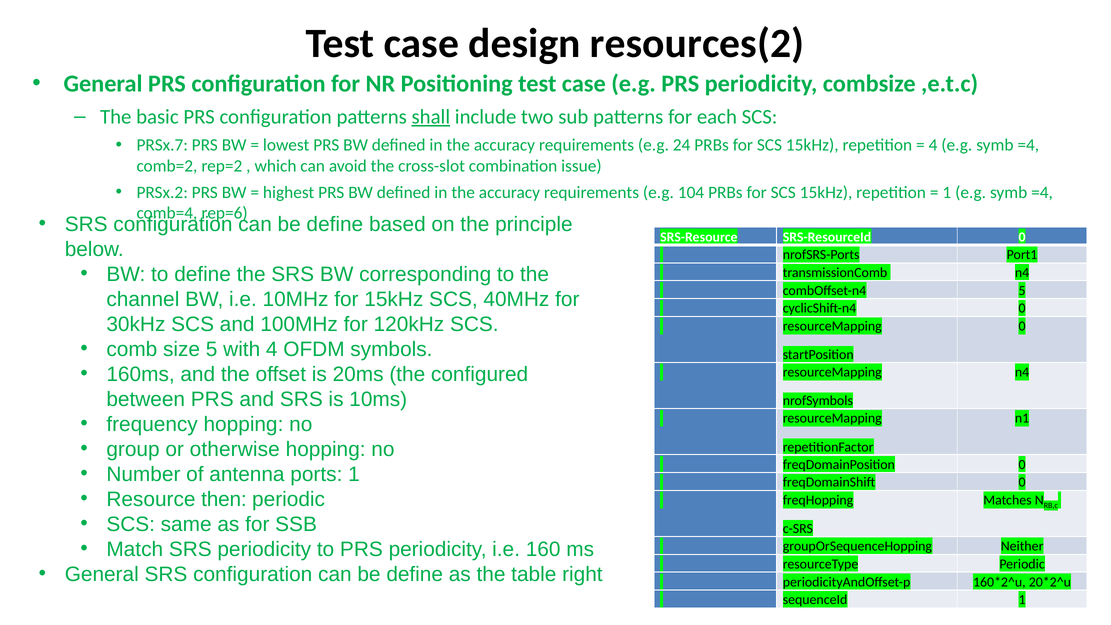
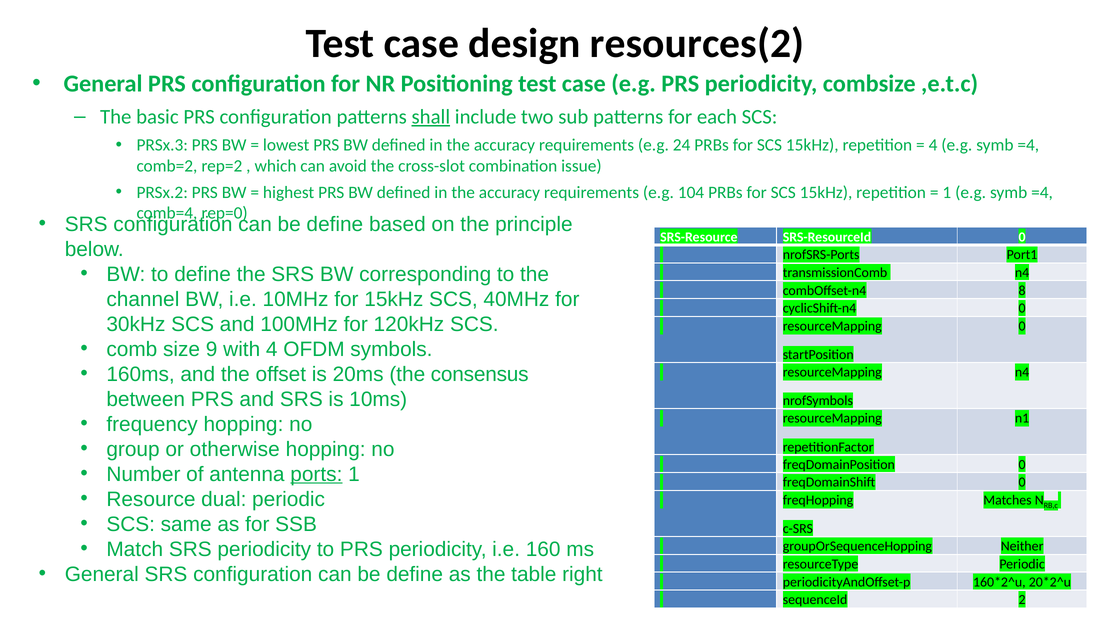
PRSx.7: PRSx.7 -> PRSx.3 (162, 145)
rep=6: rep=6 -> rep=0 (225, 213)
combOffset-n4 5: 5 -> 8 (1022, 290)
size 5: 5 -> 9 (212, 349)
configured: configured -> consensus (480, 374)
ports underline: none -> present (316, 474)
then: then -> dual (224, 499)
sequenceId 1: 1 -> 2 (1022, 600)
